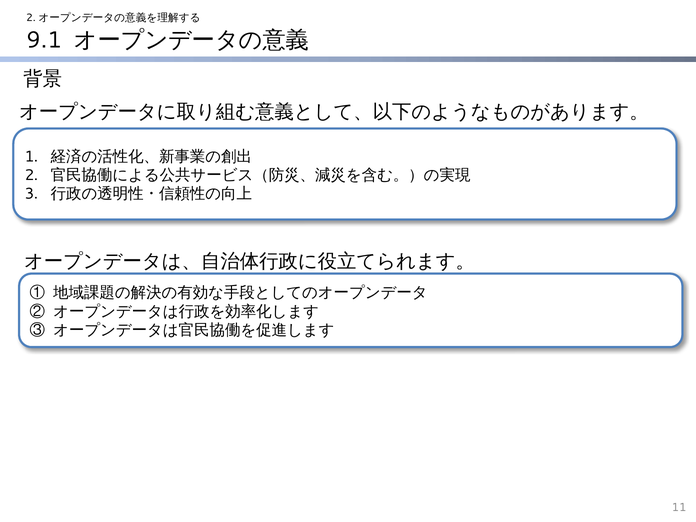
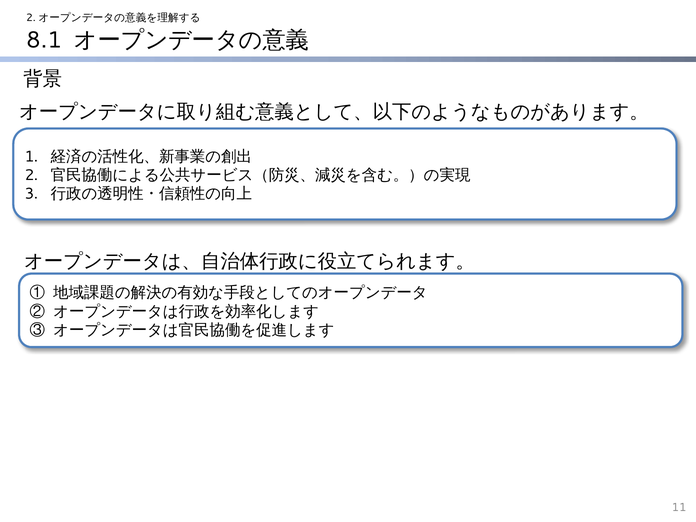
9.1: 9.1 -> 8.1 (44, 40)
